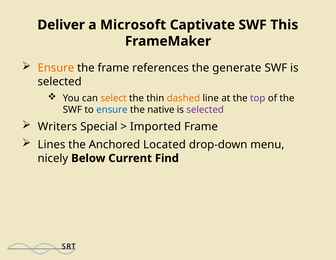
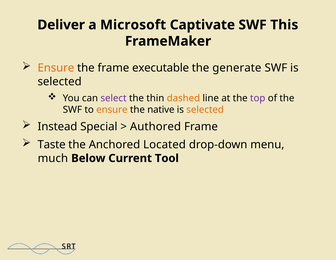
references: references -> executable (161, 68)
select colour: orange -> purple (114, 98)
ensure colour: blue -> orange (112, 110)
selected colour: purple -> orange (205, 110)
Writers: Writers -> Instead (57, 127)
Imported: Imported -> Authored (155, 127)
Lines: Lines -> Taste (52, 145)
nicely: nicely -> much (53, 158)
Find: Find -> Tool (167, 158)
